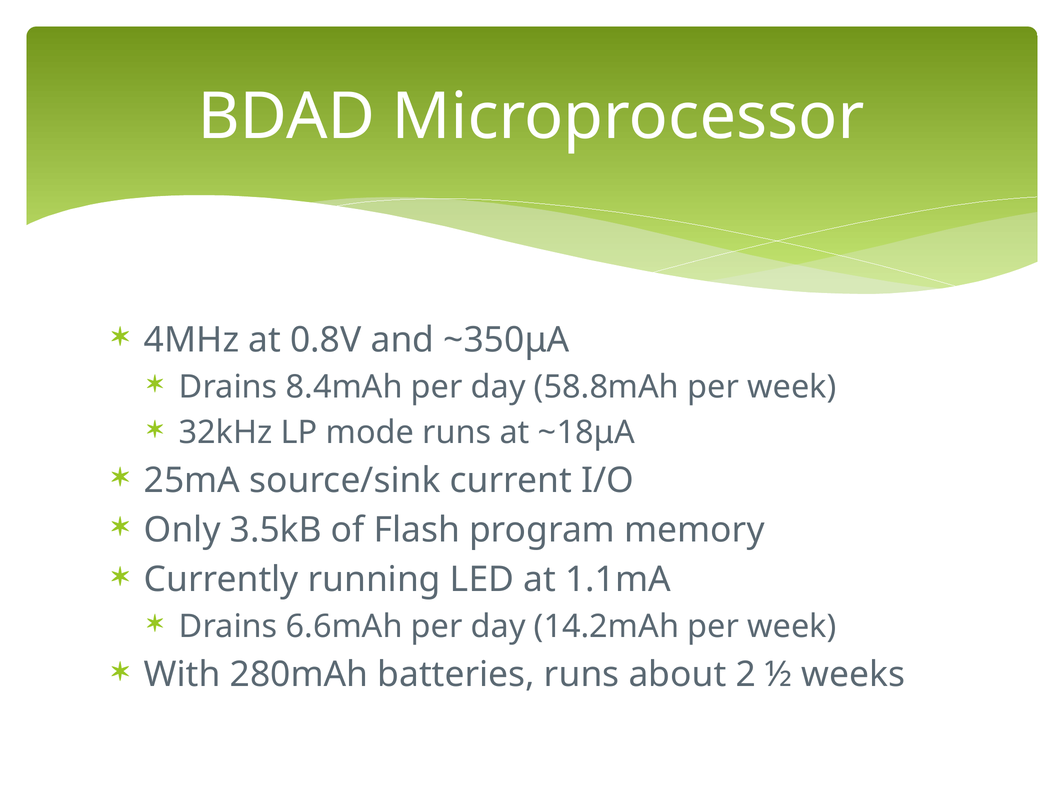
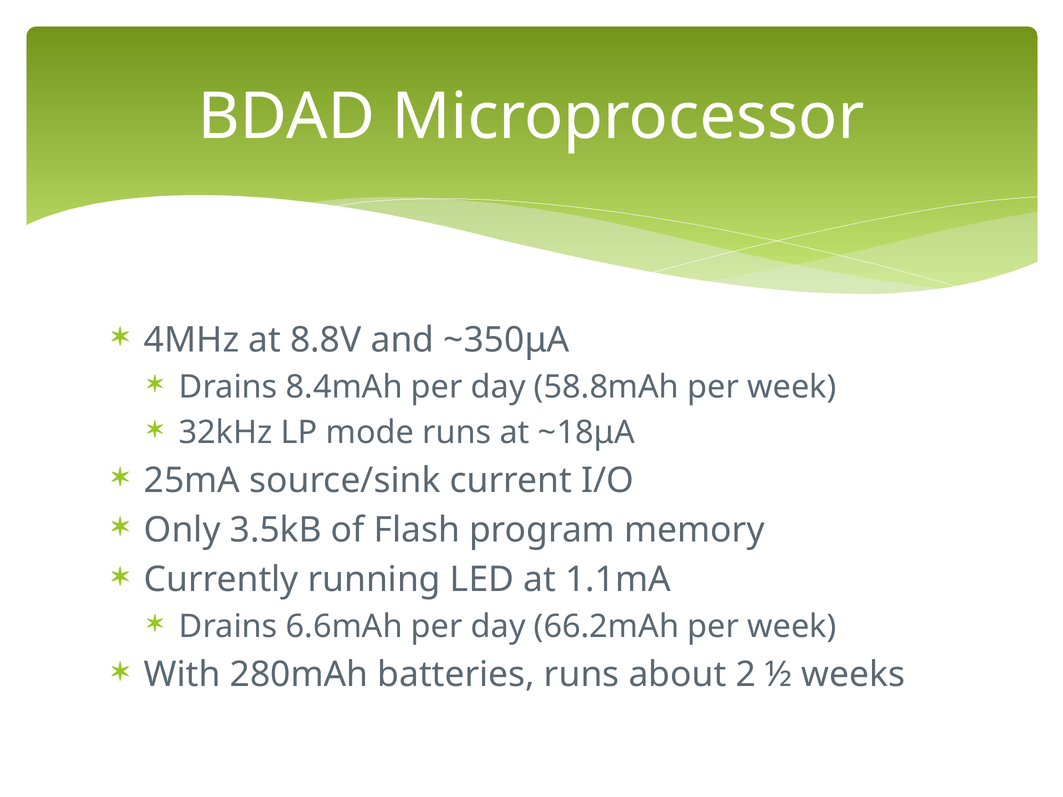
0.8V: 0.8V -> 8.8V (326, 340)
14.2mAh: 14.2mAh -> 66.2mAh (607, 627)
